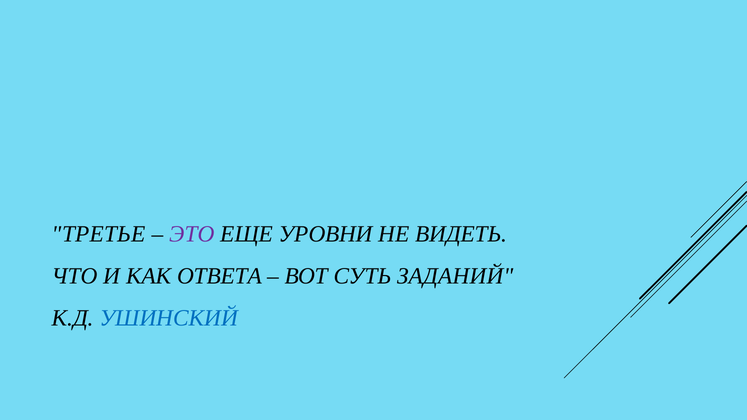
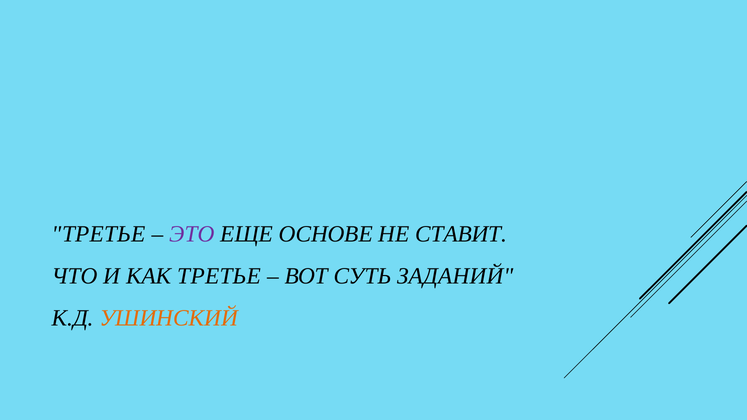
УРОВНИ: УРОВНИ -> ОСНОВЕ (326, 234)
ВИДЕТЬ: ВИДЕТЬ -> СТАВИТ (461, 234)
КАК ОТВЕТА: ОТВЕТА -> ТРЕТЬЕ (219, 276)
УШИНСКИЙ colour: blue -> orange (169, 318)
